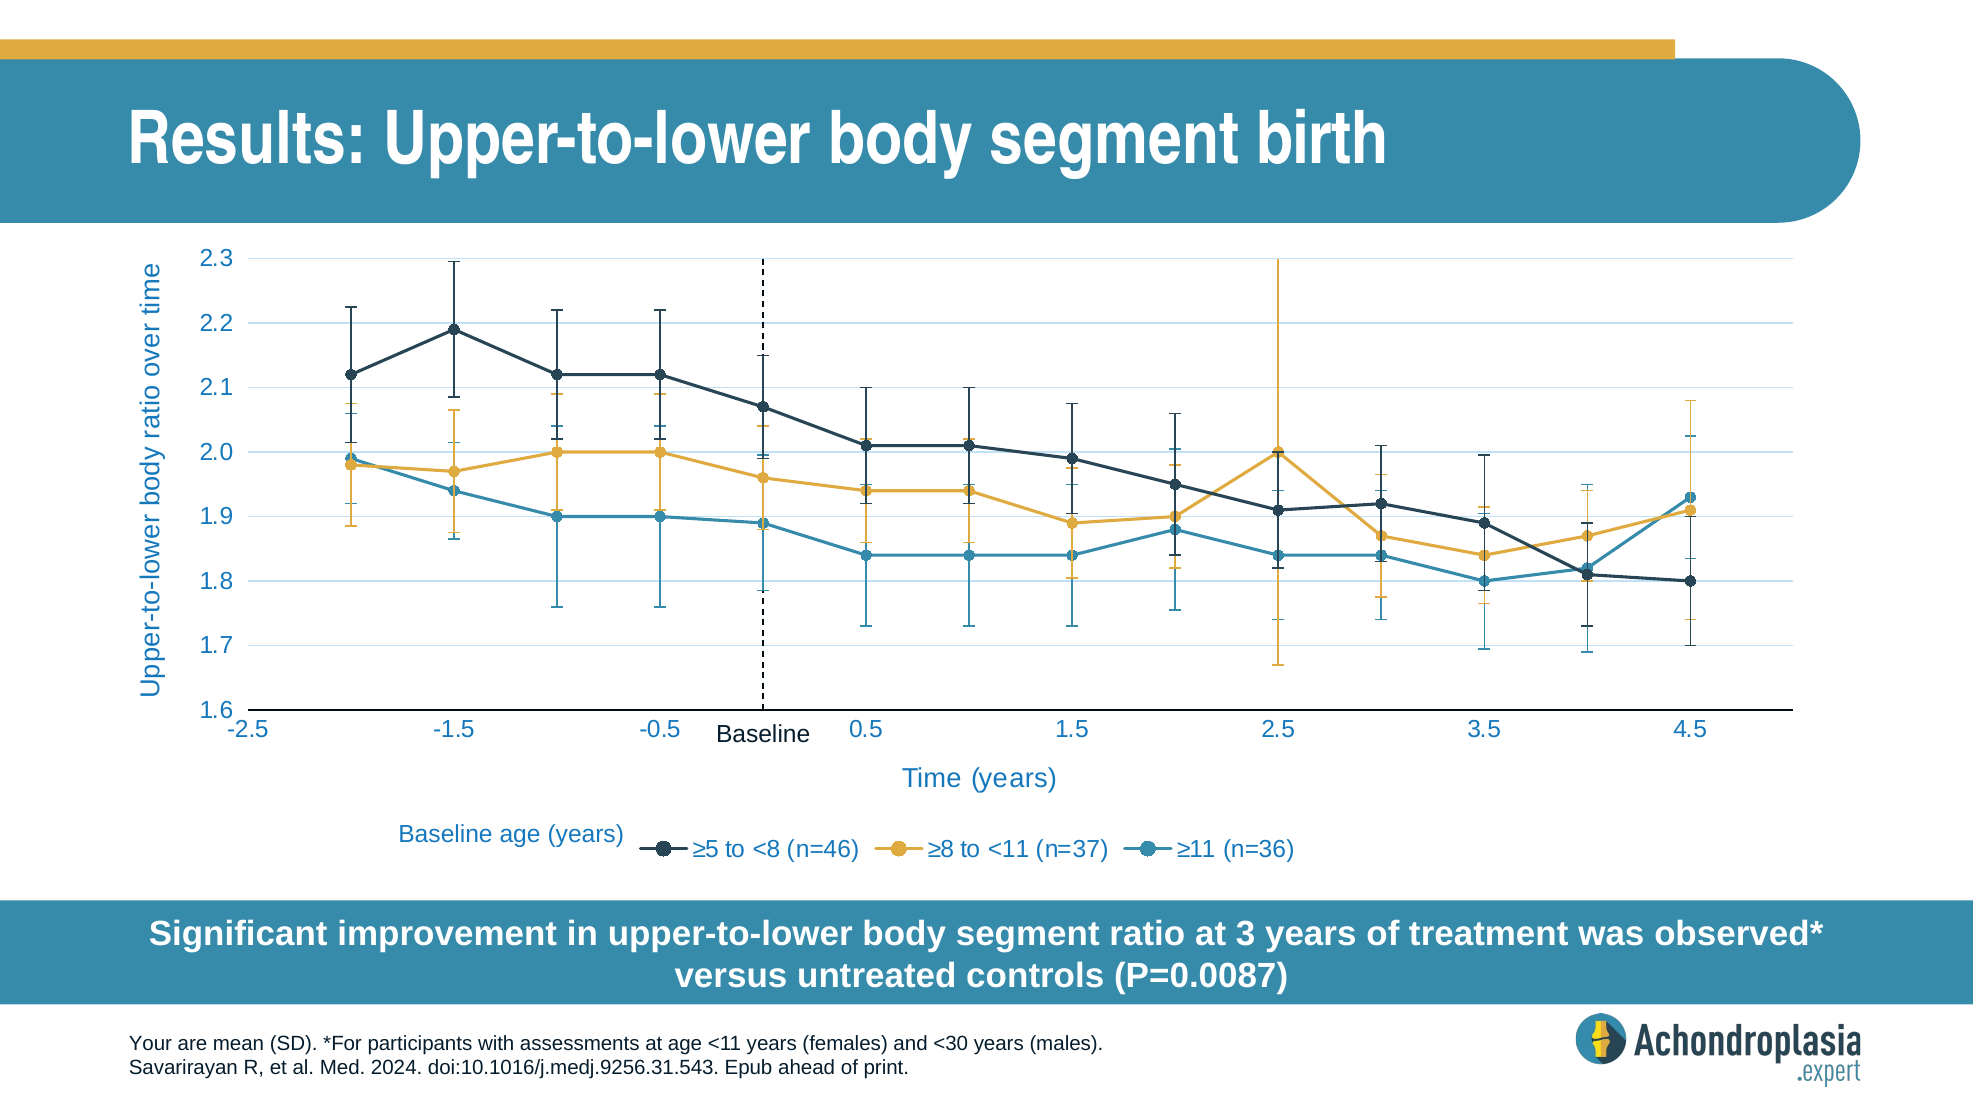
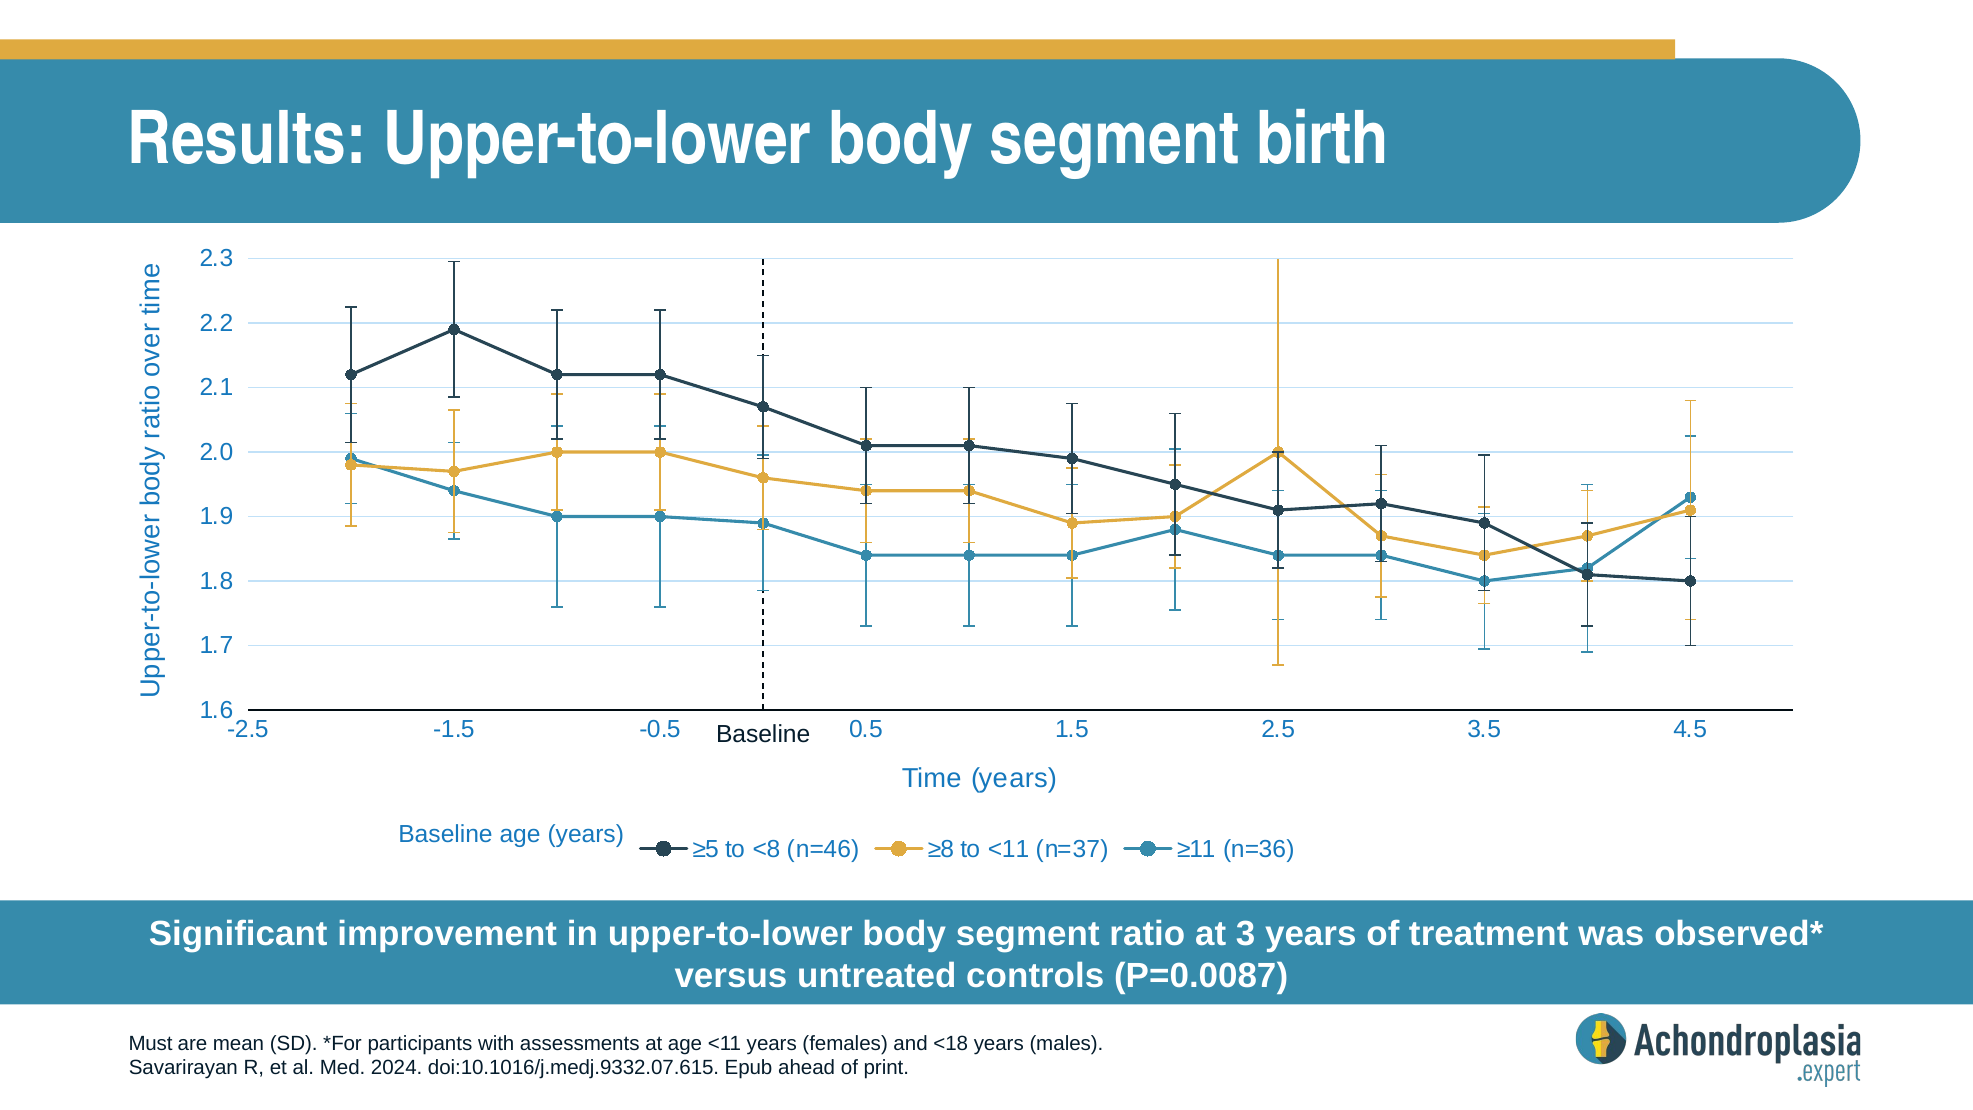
Your: Your -> Must (151, 1043)
<30: <30 -> <18 (951, 1043)
doi:10.1016/j.medj.9256.31.543: doi:10.1016/j.medj.9256.31.543 -> doi:10.1016/j.medj.9332.07.615 (574, 1068)
